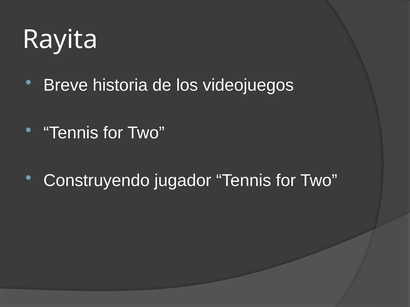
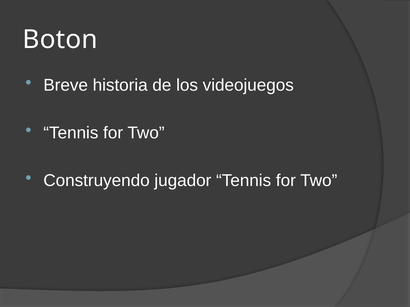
Rayita: Rayita -> Boton (60, 40)
